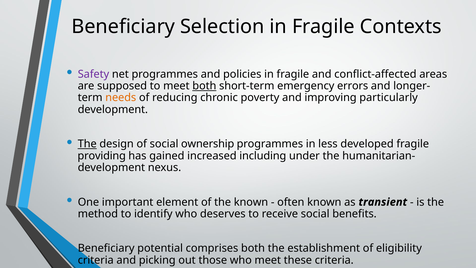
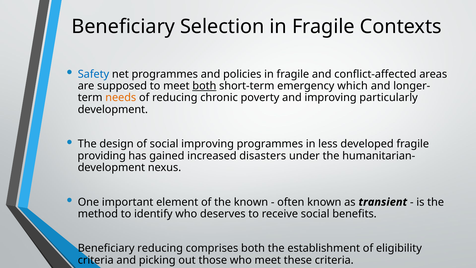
Safety colour: purple -> blue (93, 74)
errors: errors -> which (353, 86)
The underline: present -> none (87, 144)
social ownership: ownership -> improving (208, 144)
including: including -> disasters (263, 156)
Beneficiary potential: potential -> reducing (160, 248)
